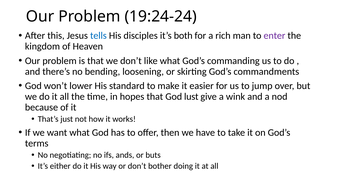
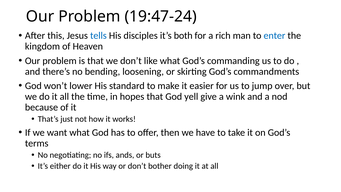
19:24-24: 19:24-24 -> 19:47-24 (161, 16)
enter colour: purple -> blue (274, 36)
lust: lust -> yell (191, 96)
